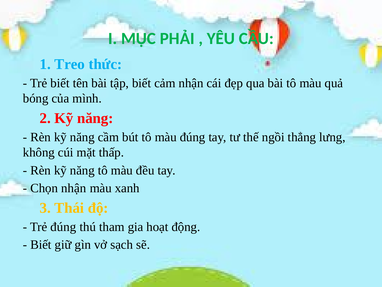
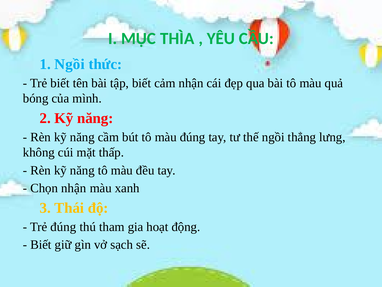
PHẢI: PHẢI -> THÌA (177, 38)
1 Treo: Treo -> Ngồi (70, 64)
